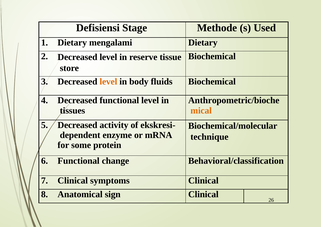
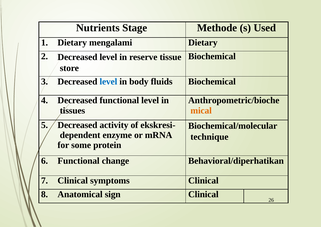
Defisiensi: Defisiensi -> Nutrients (98, 28)
level colour: orange -> blue (108, 82)
Behavioral/classification: Behavioral/classification -> Behavioral/diperhatikan (236, 161)
